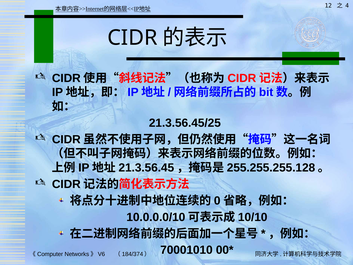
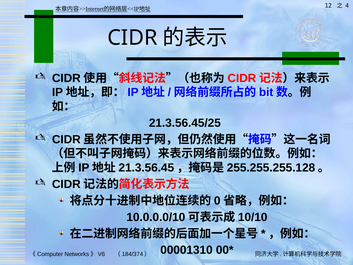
70001010: 70001010 -> 00001310 (186, 250)
